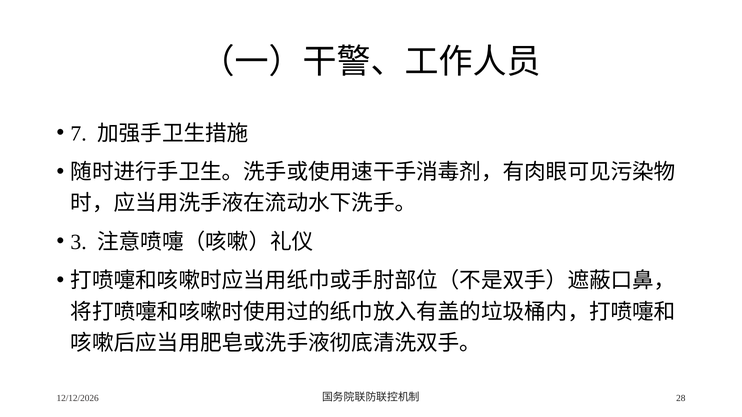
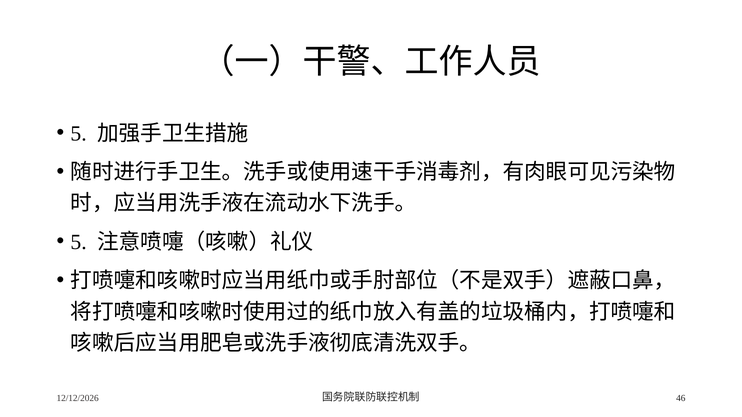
7: 7 -> 5 (79, 134)
3: 3 -> 5 (79, 242)
28: 28 -> 46 (681, 399)
